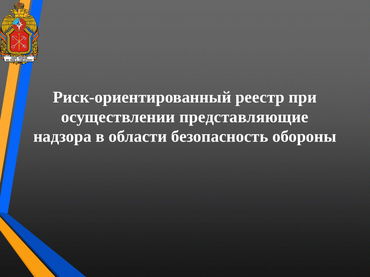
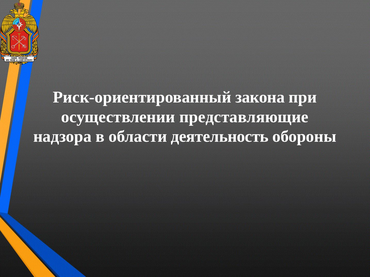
реестр: реестр -> закона (260, 97)
безопасность: безопасность -> деятельность (220, 137)
